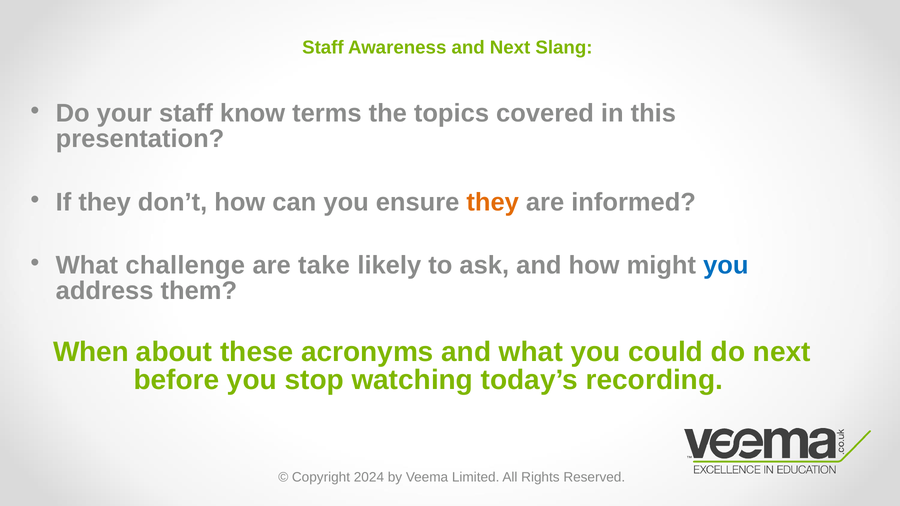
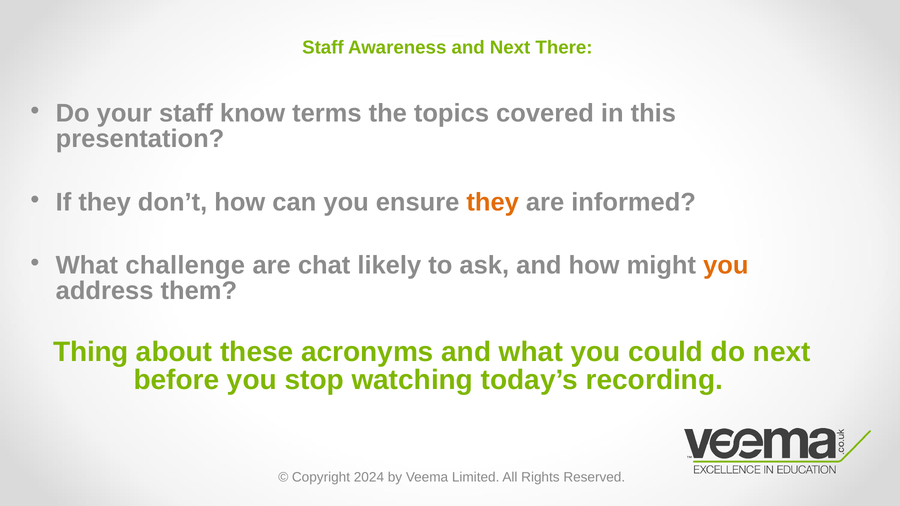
Slang: Slang -> There (564, 48)
take: take -> chat (324, 265)
you colour: blue -> orange (726, 265)
When: When -> Thing (91, 352)
